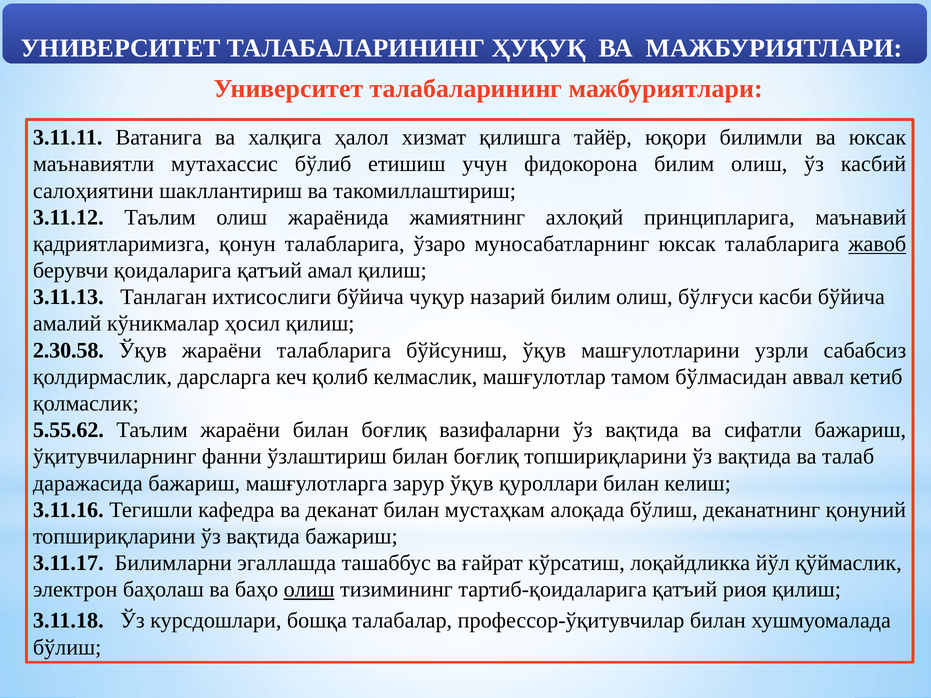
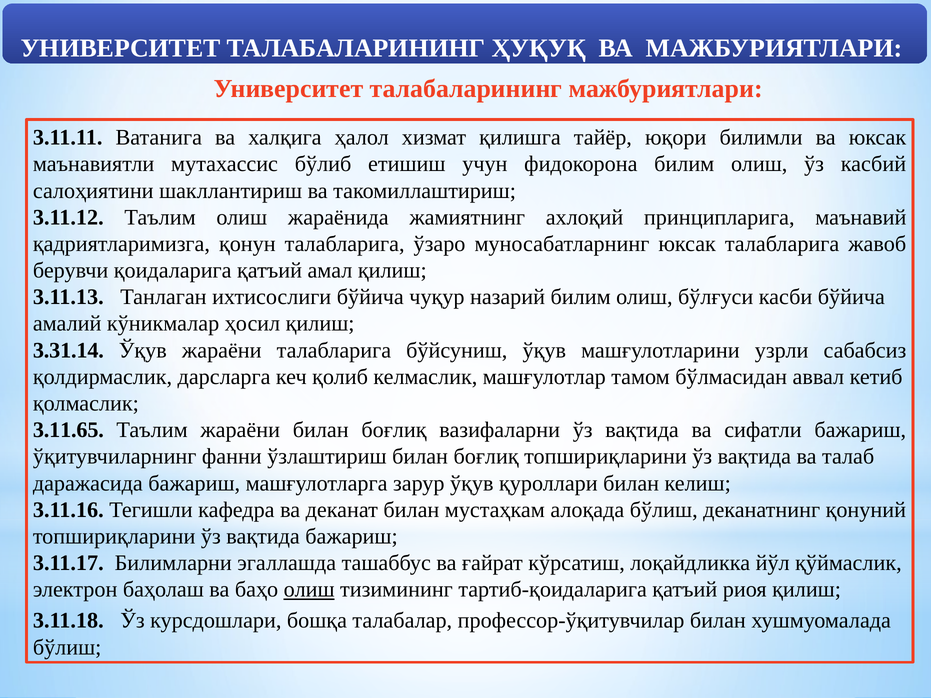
жавоб underline: present -> none (877, 244)
2.30.58: 2.30.58 -> 3.31.14 (68, 350)
5.55.62: 5.55.62 -> 3.11.65 (68, 430)
